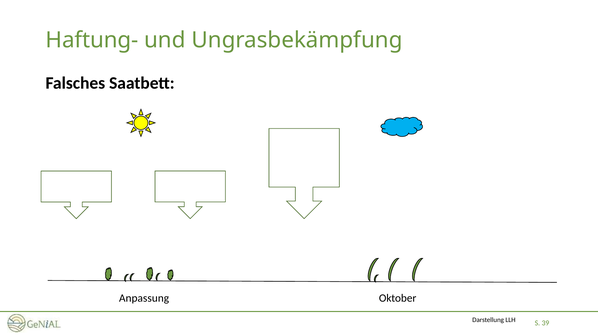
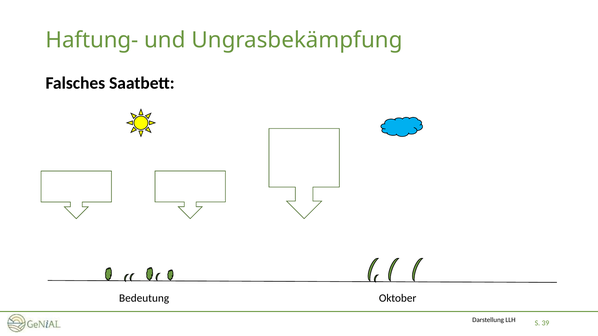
Anpassung: Anpassung -> Bedeutung (144, 298)
